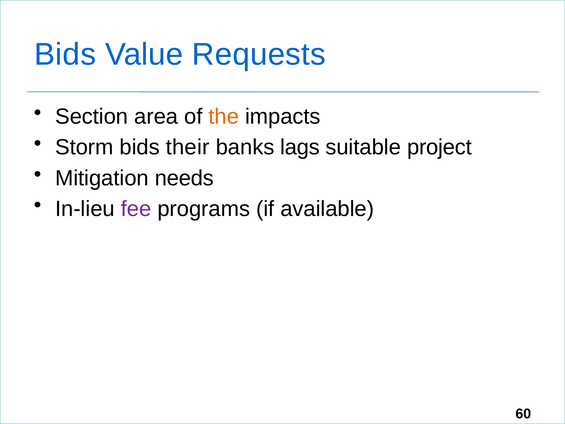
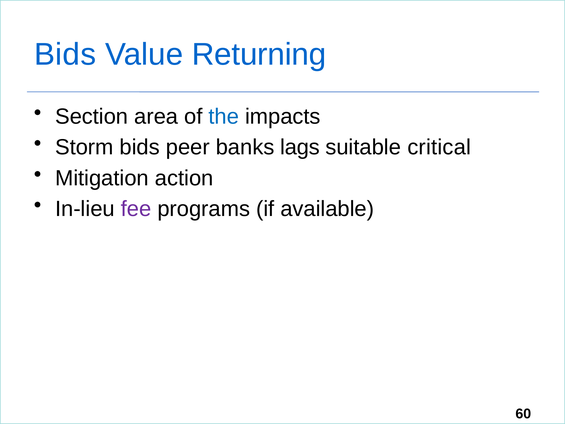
Requests: Requests -> Returning (259, 54)
the colour: orange -> blue (224, 116)
their: their -> peer (188, 147)
project: project -> critical (439, 147)
needs: needs -> action (184, 178)
